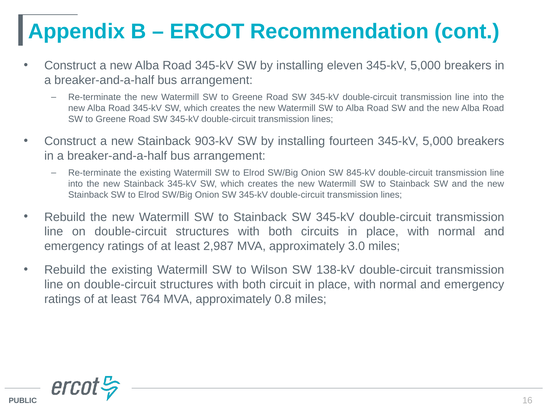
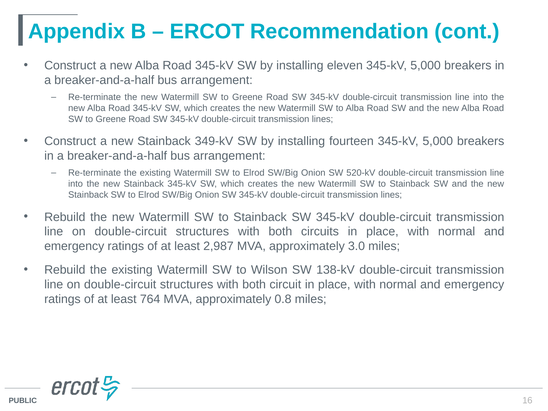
903-kV: 903-kV -> 349-kV (214, 141)
845-kV: 845-kV -> 520-kV (361, 173)
